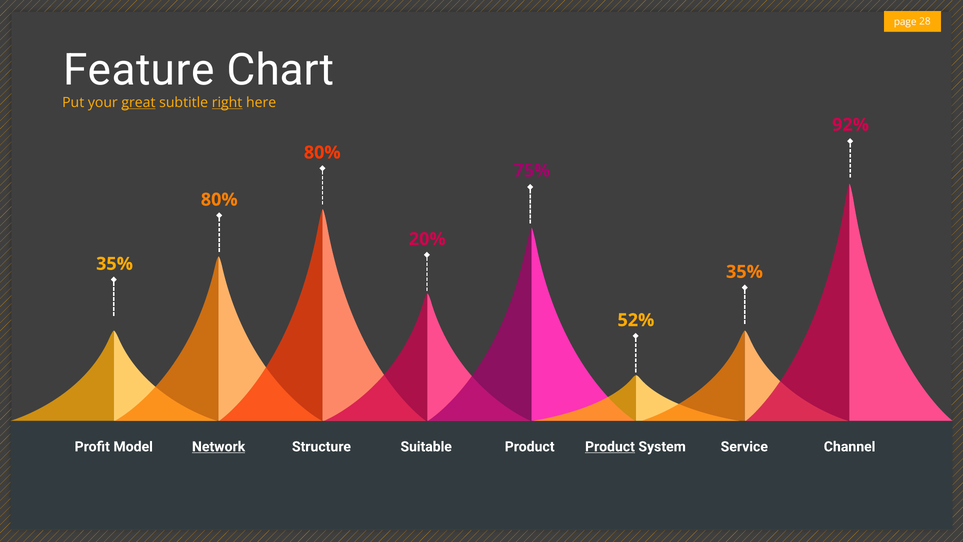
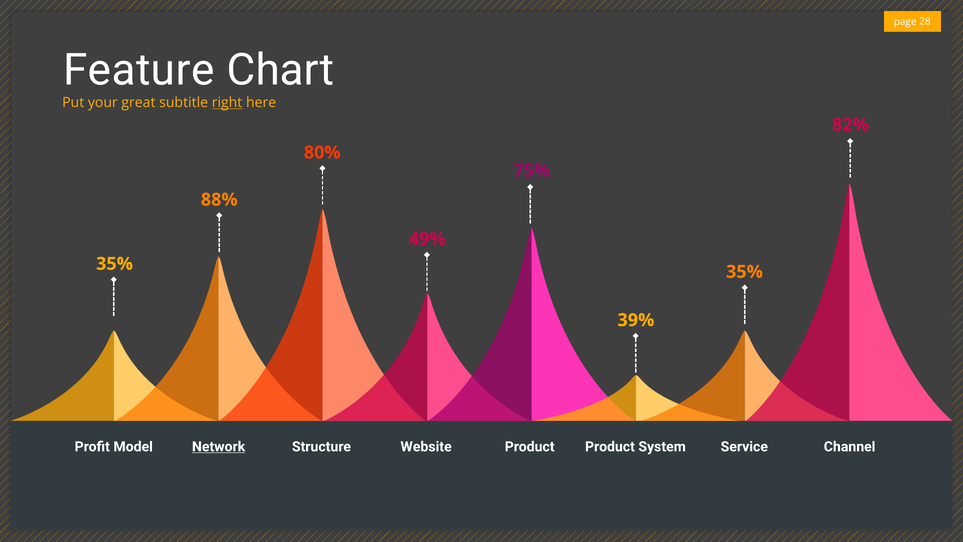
great underline: present -> none (138, 103)
92%: 92% -> 82% (851, 125)
80%: 80% -> 88% (219, 200)
20%: 20% -> 49% (427, 239)
52%: 52% -> 39% (636, 320)
Suitable: Suitable -> Website (426, 446)
Product underline: present -> none (610, 446)
